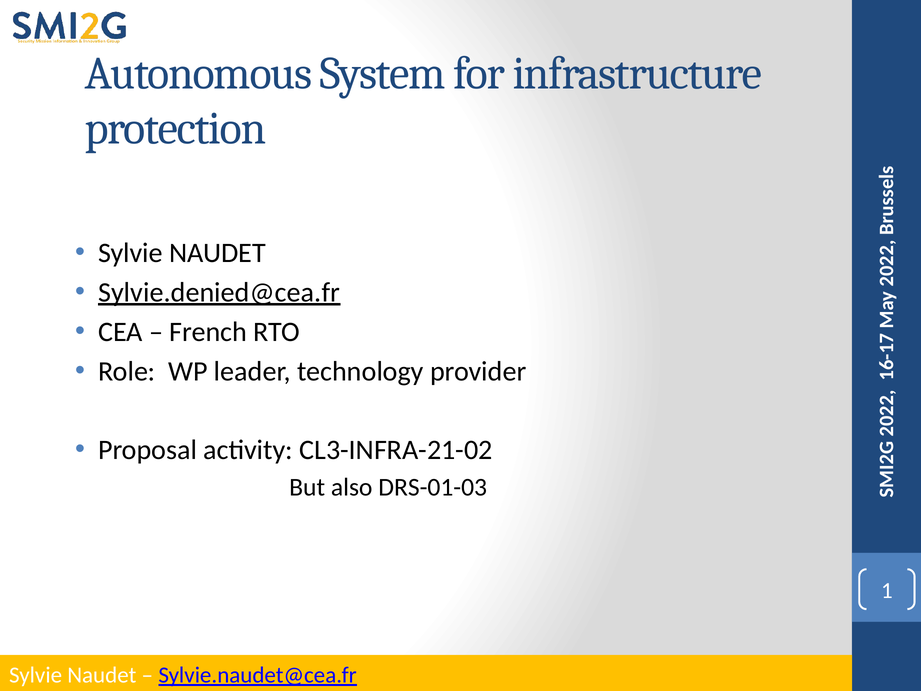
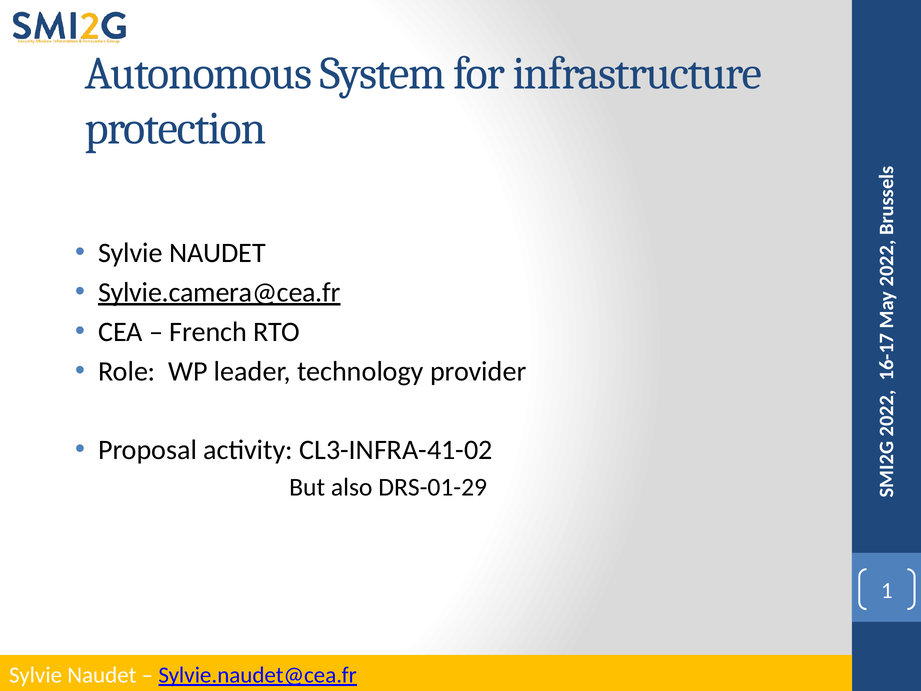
Sylvie.denied@cea.fr: Sylvie.denied@cea.fr -> Sylvie.camera@cea.fr (219, 292)
CL3-INFRA-21-02: CL3-INFRA-21-02 -> CL3-INFRA-41-02 (396, 450)
DRS-01-03: DRS-01-03 -> DRS-01-29 (433, 487)
